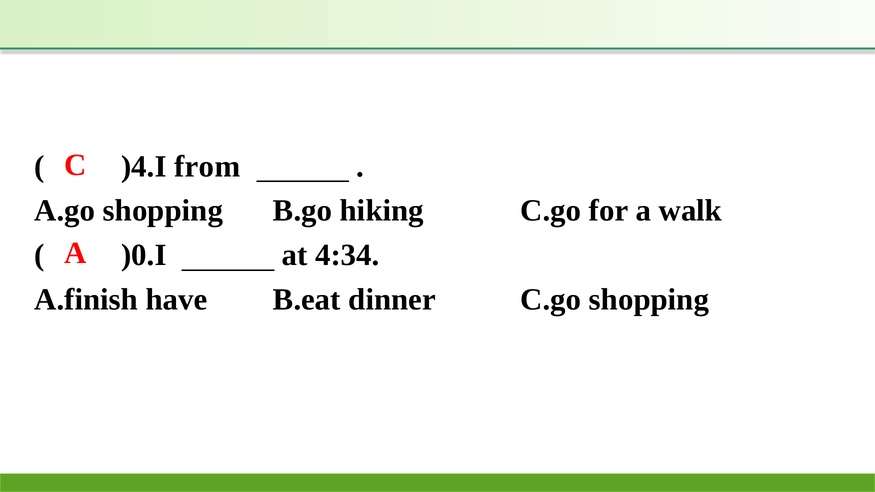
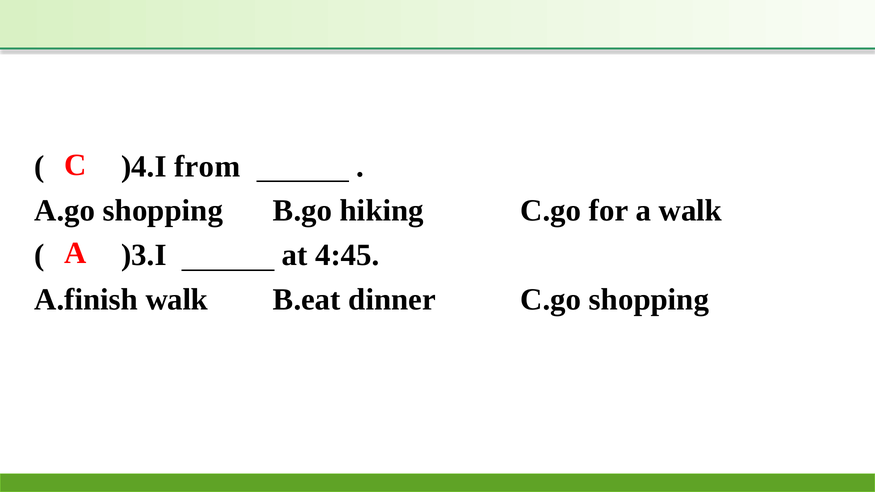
)0.I: )0.I -> )3.I (144, 255)
4:34: 4:34 -> 4:45 (347, 255)
A.finish have: have -> walk (177, 300)
